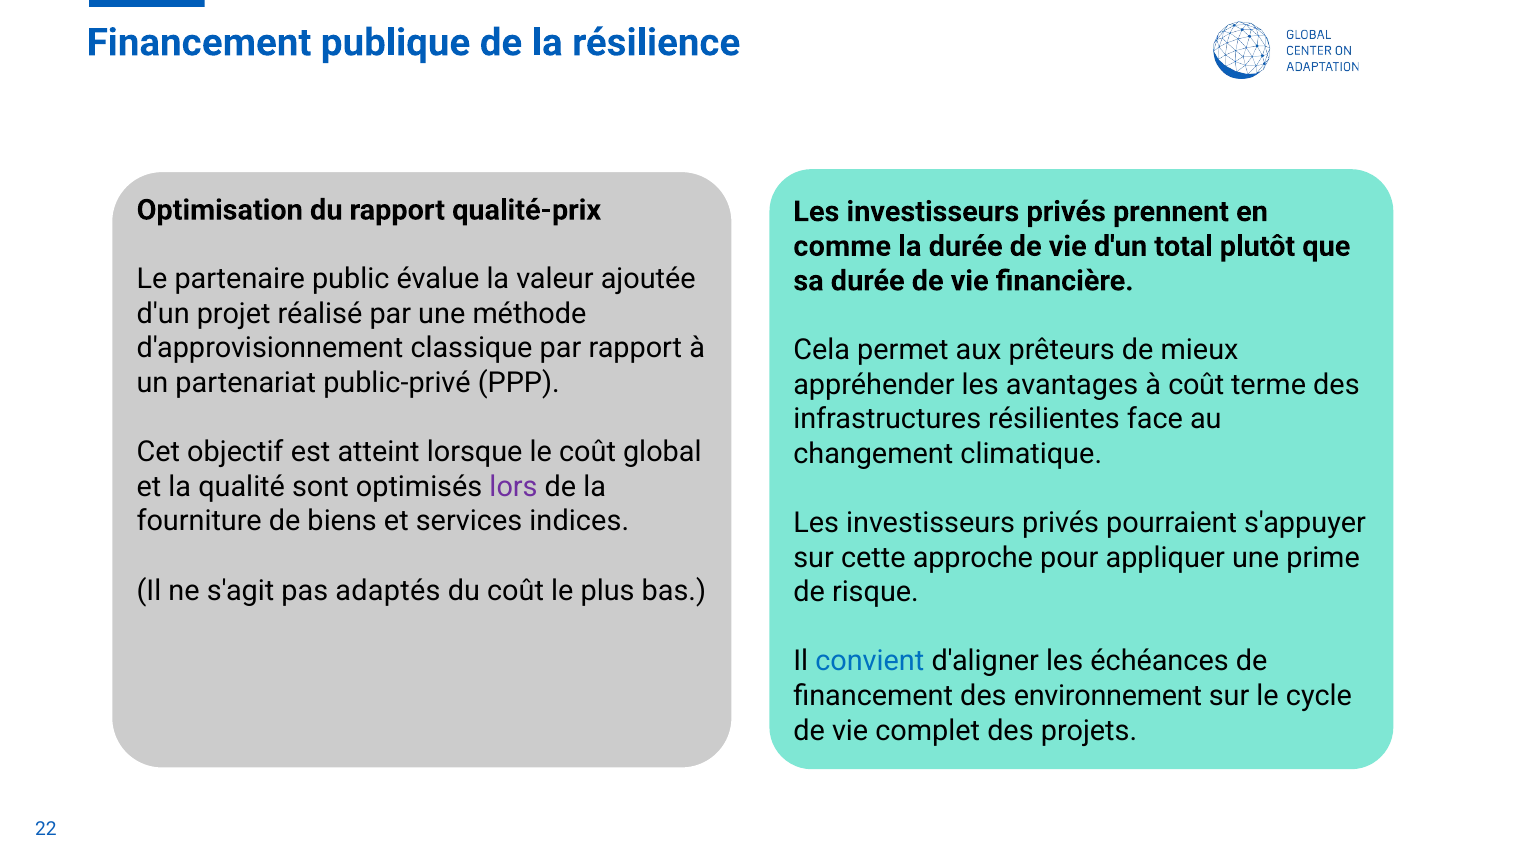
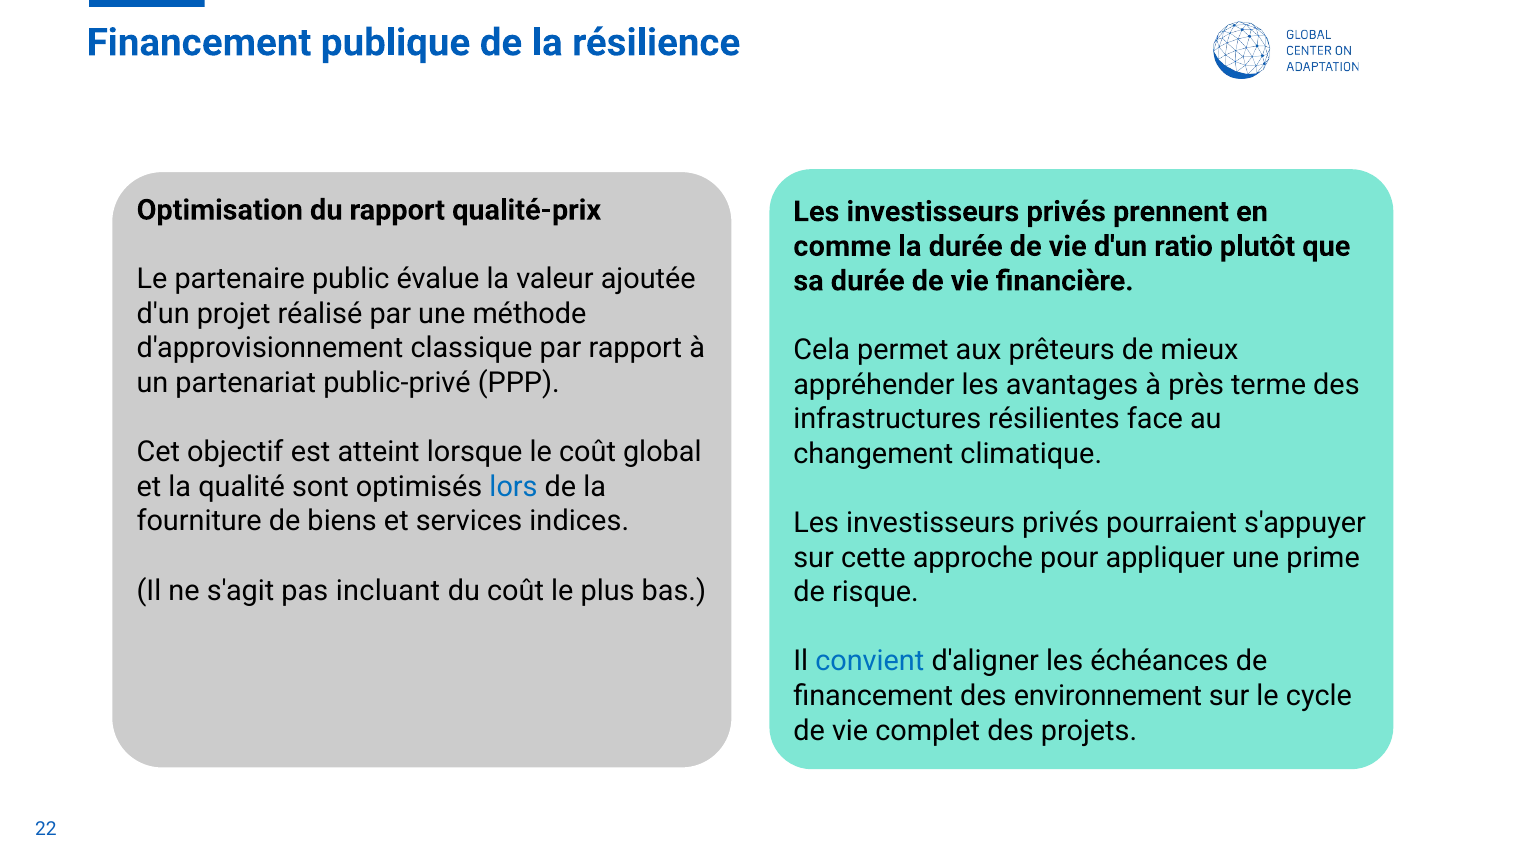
total: total -> ratio (1184, 246)
à coût: coût -> près (1196, 385)
lors colour: purple -> blue (514, 487)
adaptés: adaptés -> incluant (388, 591)
